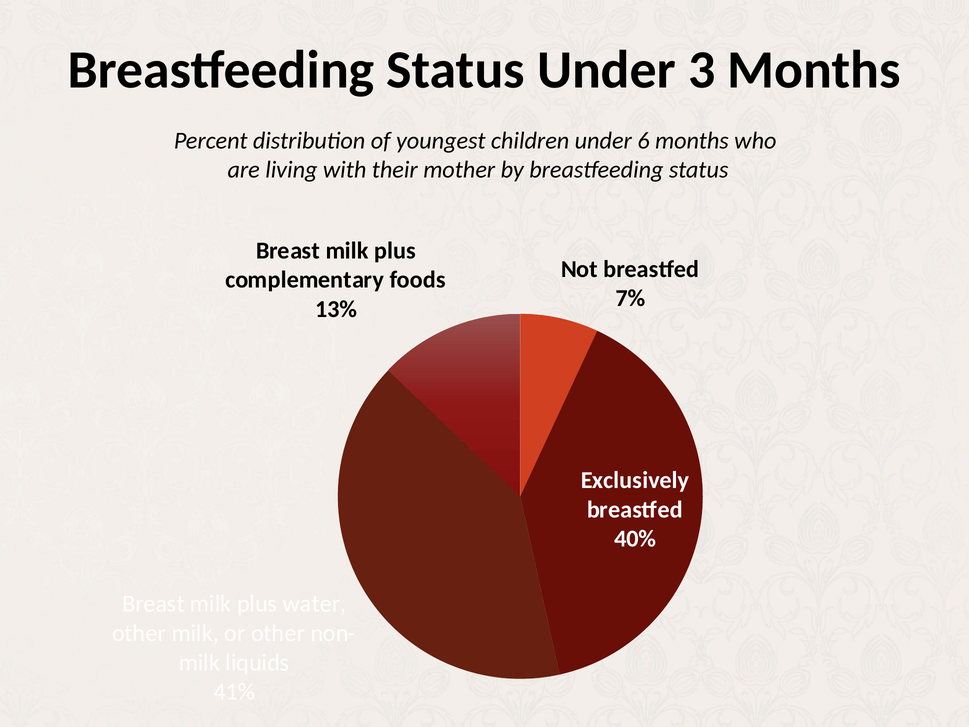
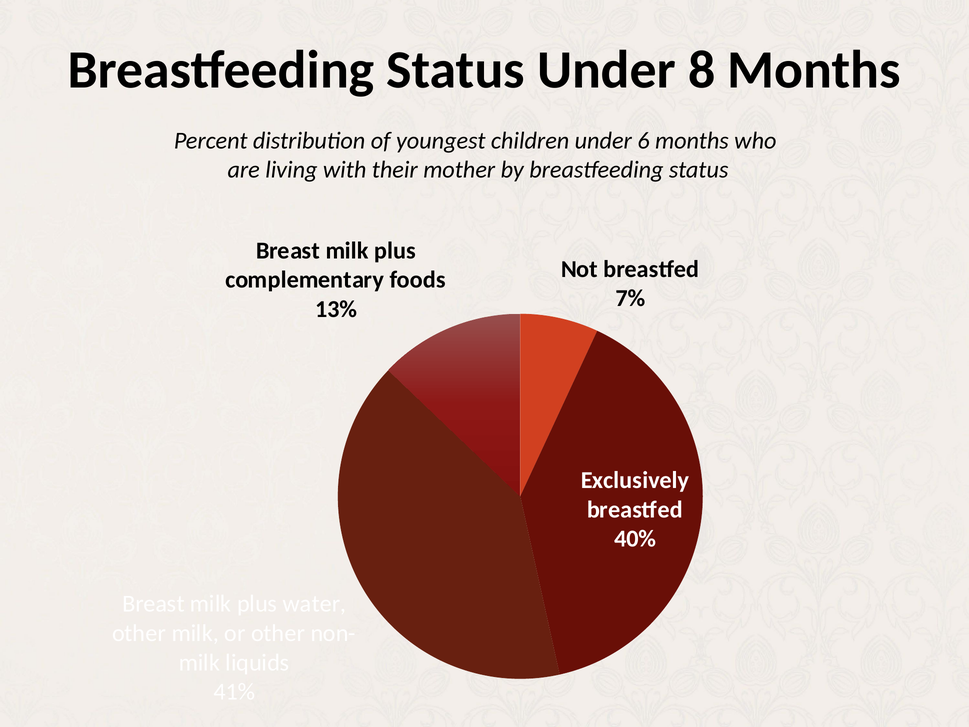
3: 3 -> 8 (702, 70)
